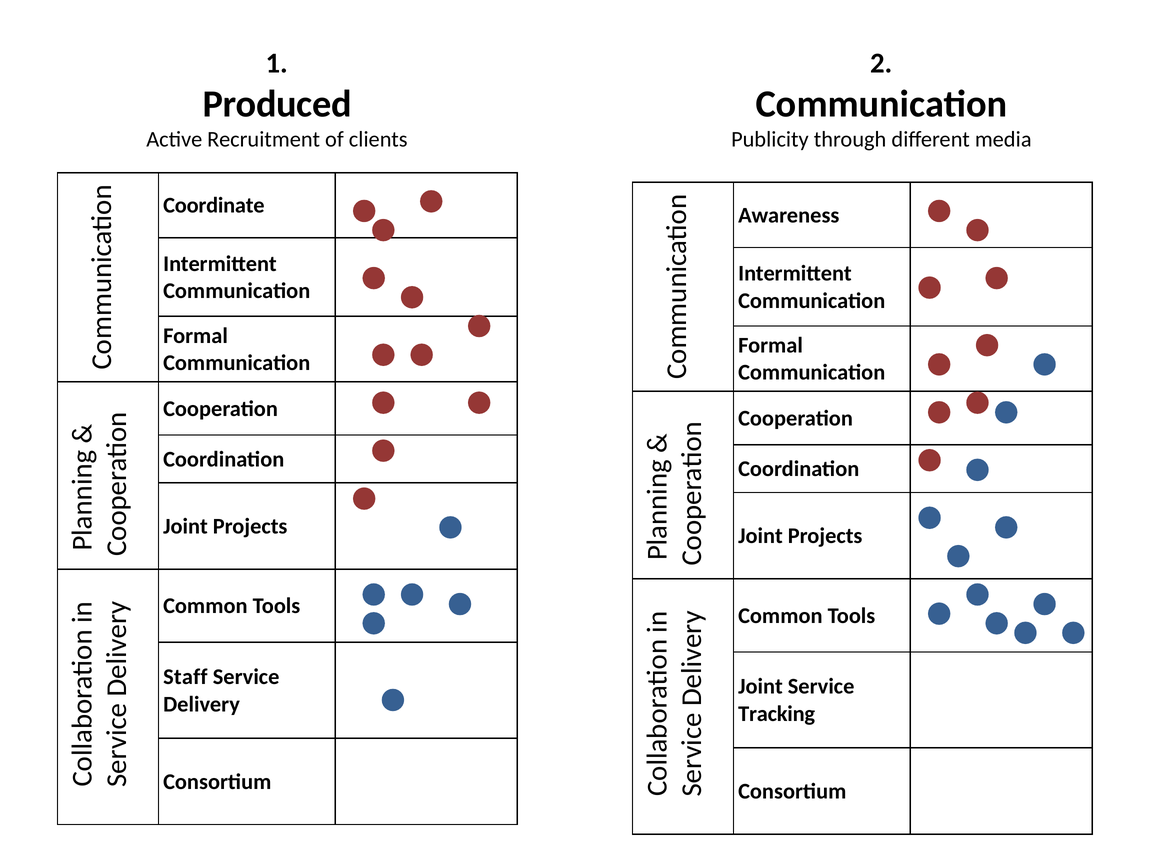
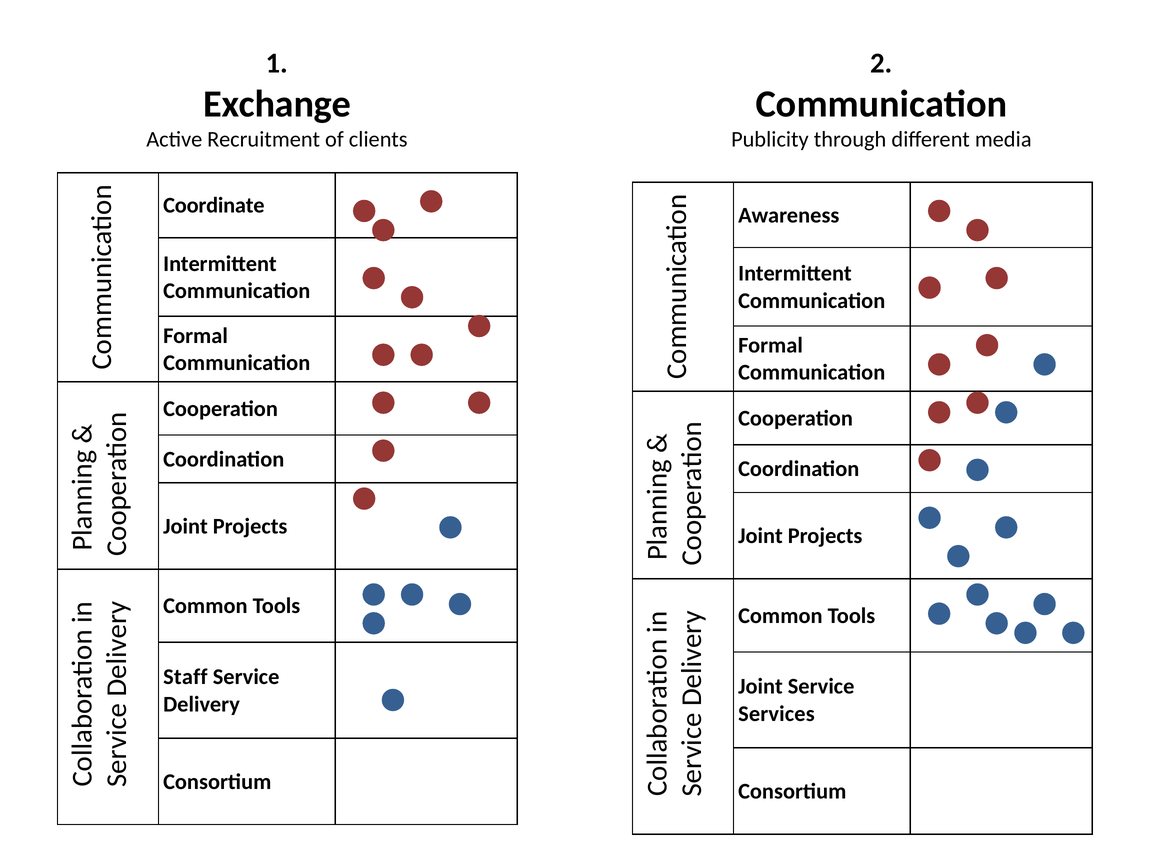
Produced: Produced -> Exchange (277, 104)
Tracking: Tracking -> Services (776, 713)
